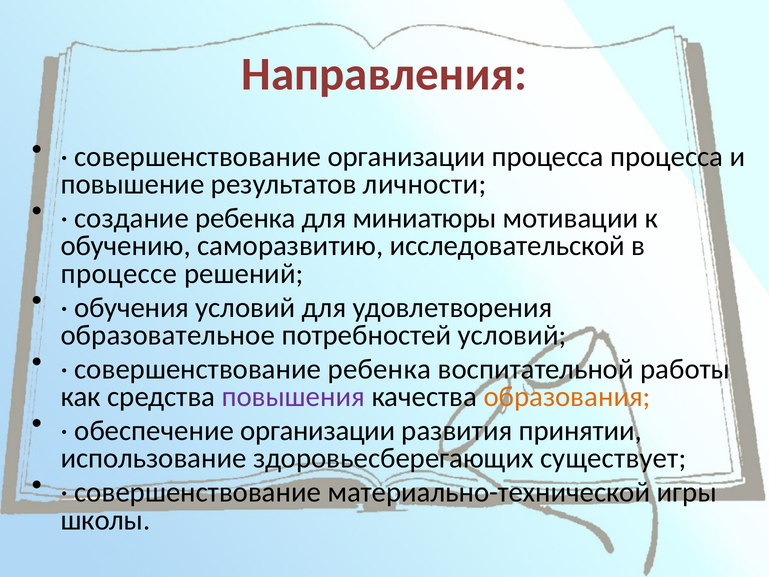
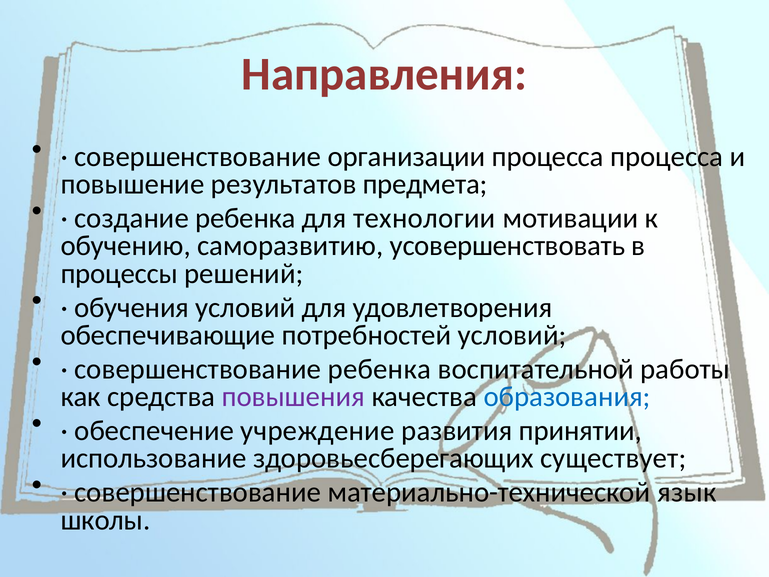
личности: личности -> предмета (425, 184)
миниатюры: миниатюры -> технологии (424, 218)
исследовательской: исследовательской -> усовершенствовать (507, 246)
процессе: процессе -> процессы (119, 274)
образовательное: образовательное -> обеспечивающие (168, 335)
образования colour: orange -> blue (567, 397)
обеспечение организации: организации -> учреждение (318, 431)
игры: игры -> язык (687, 492)
